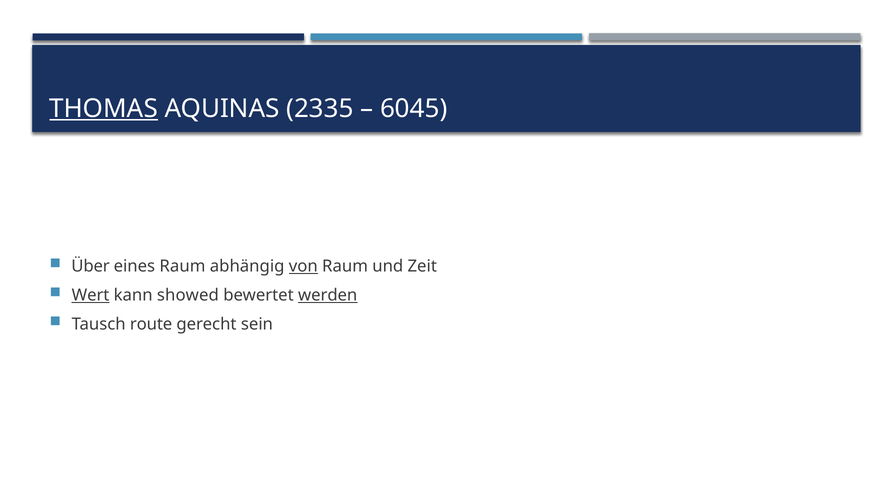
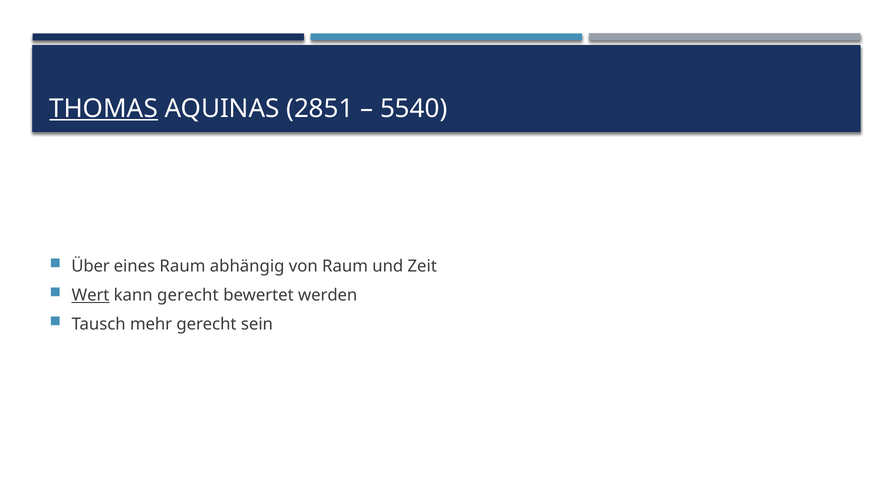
2335: 2335 -> 2851 (320, 108)
6045: 6045 -> 5540 (414, 108)
von underline: present -> none (303, 267)
kann showed: showed -> gerecht (188, 296)
werden underline: present -> none (328, 296)
route: route -> mehr (151, 325)
